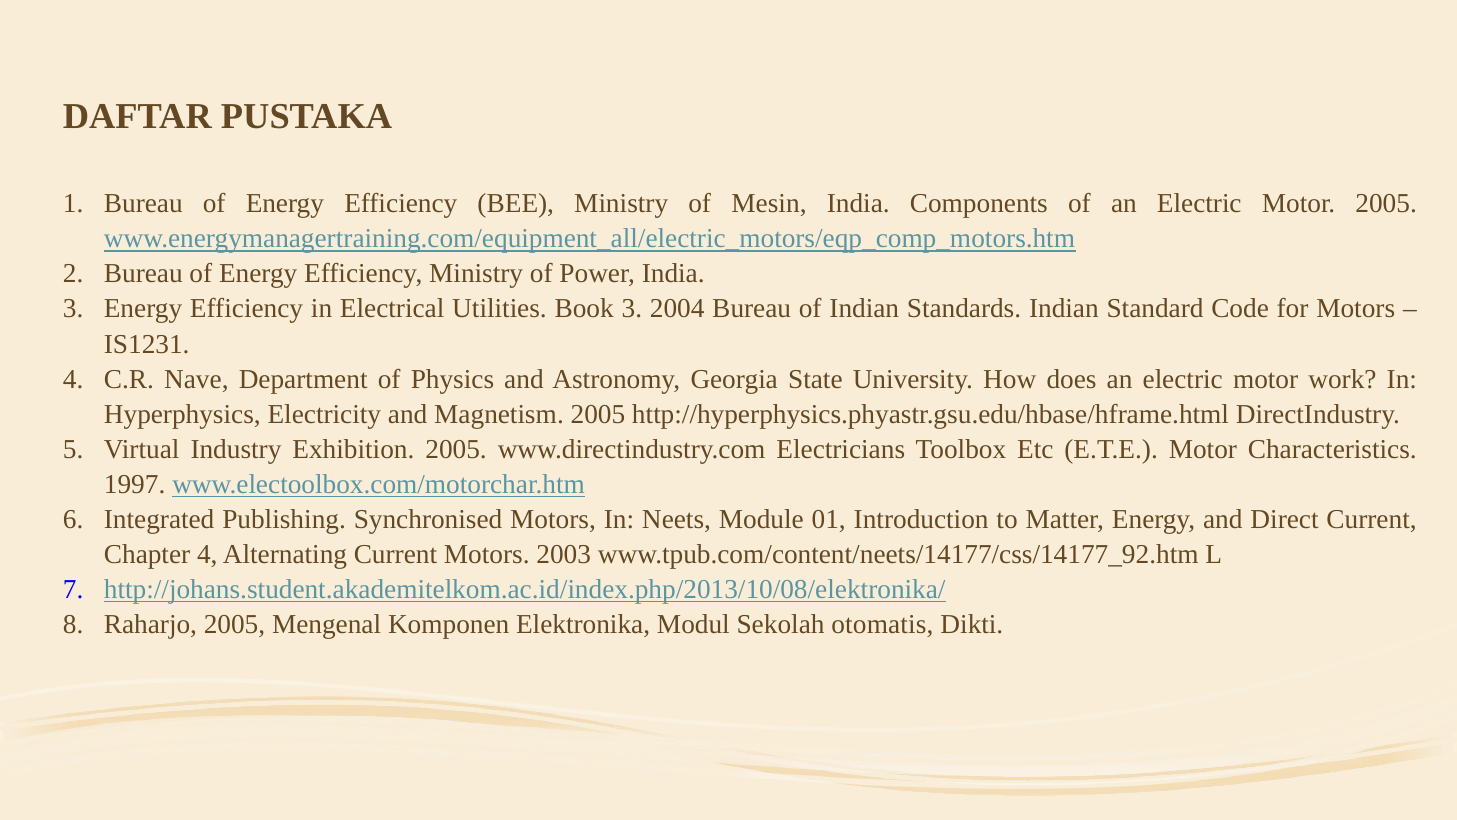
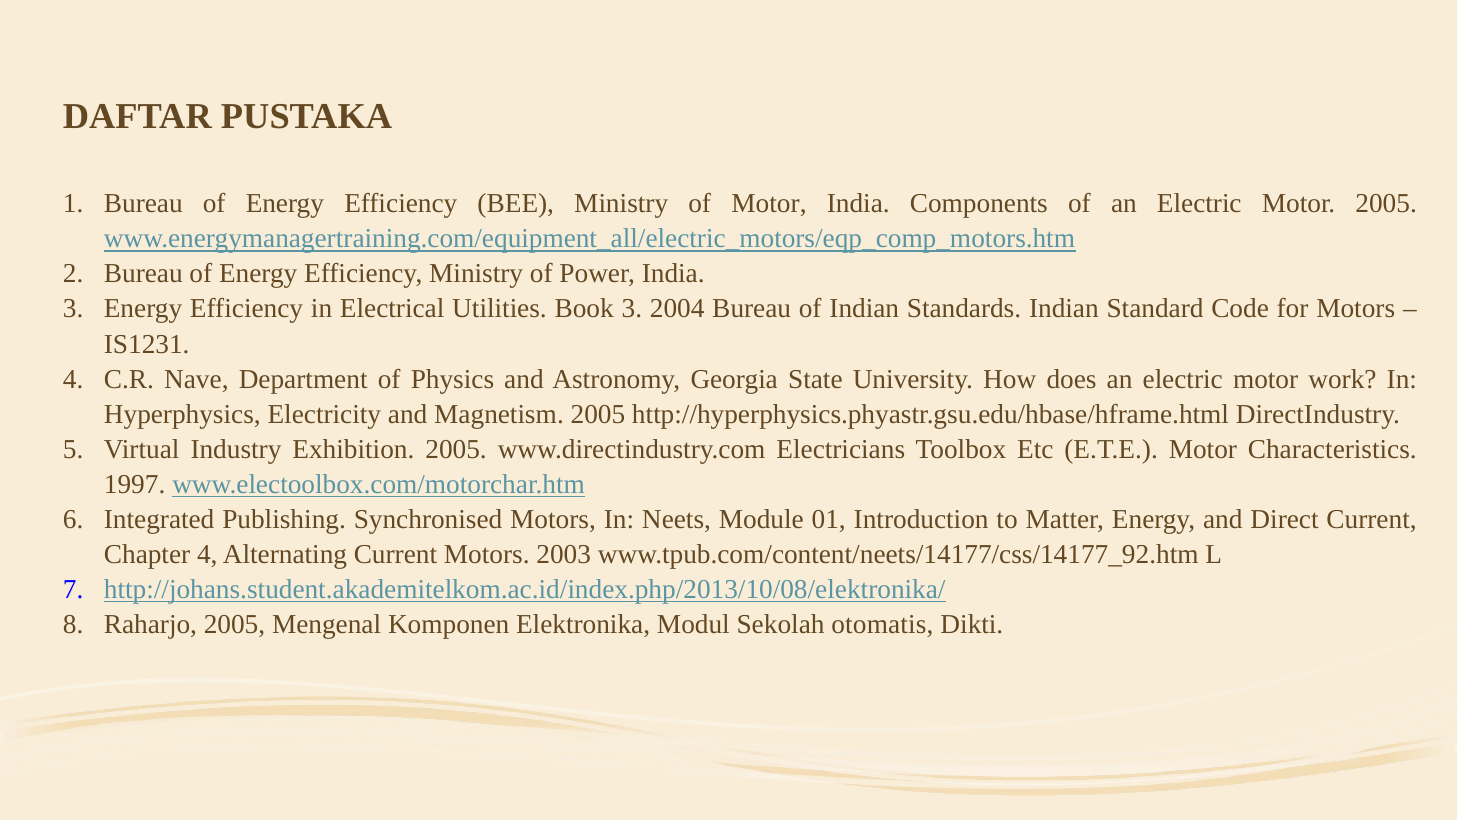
of Mesin: Mesin -> Motor (769, 204)
